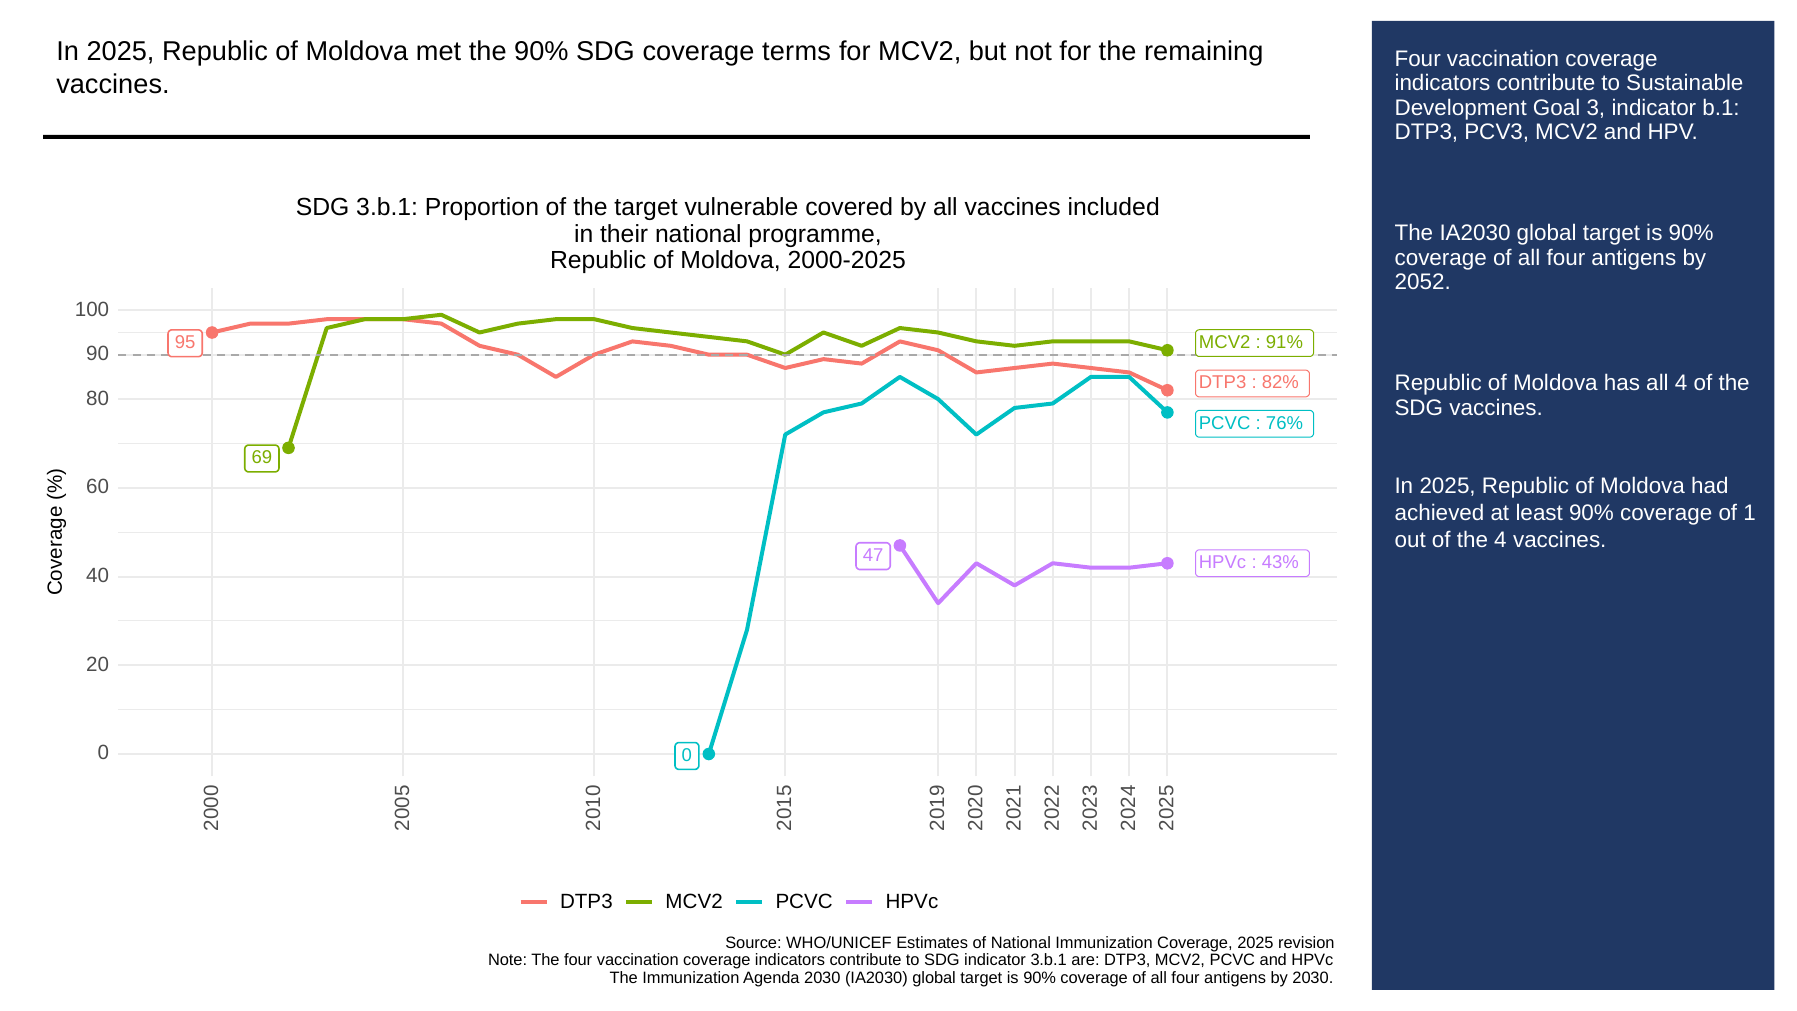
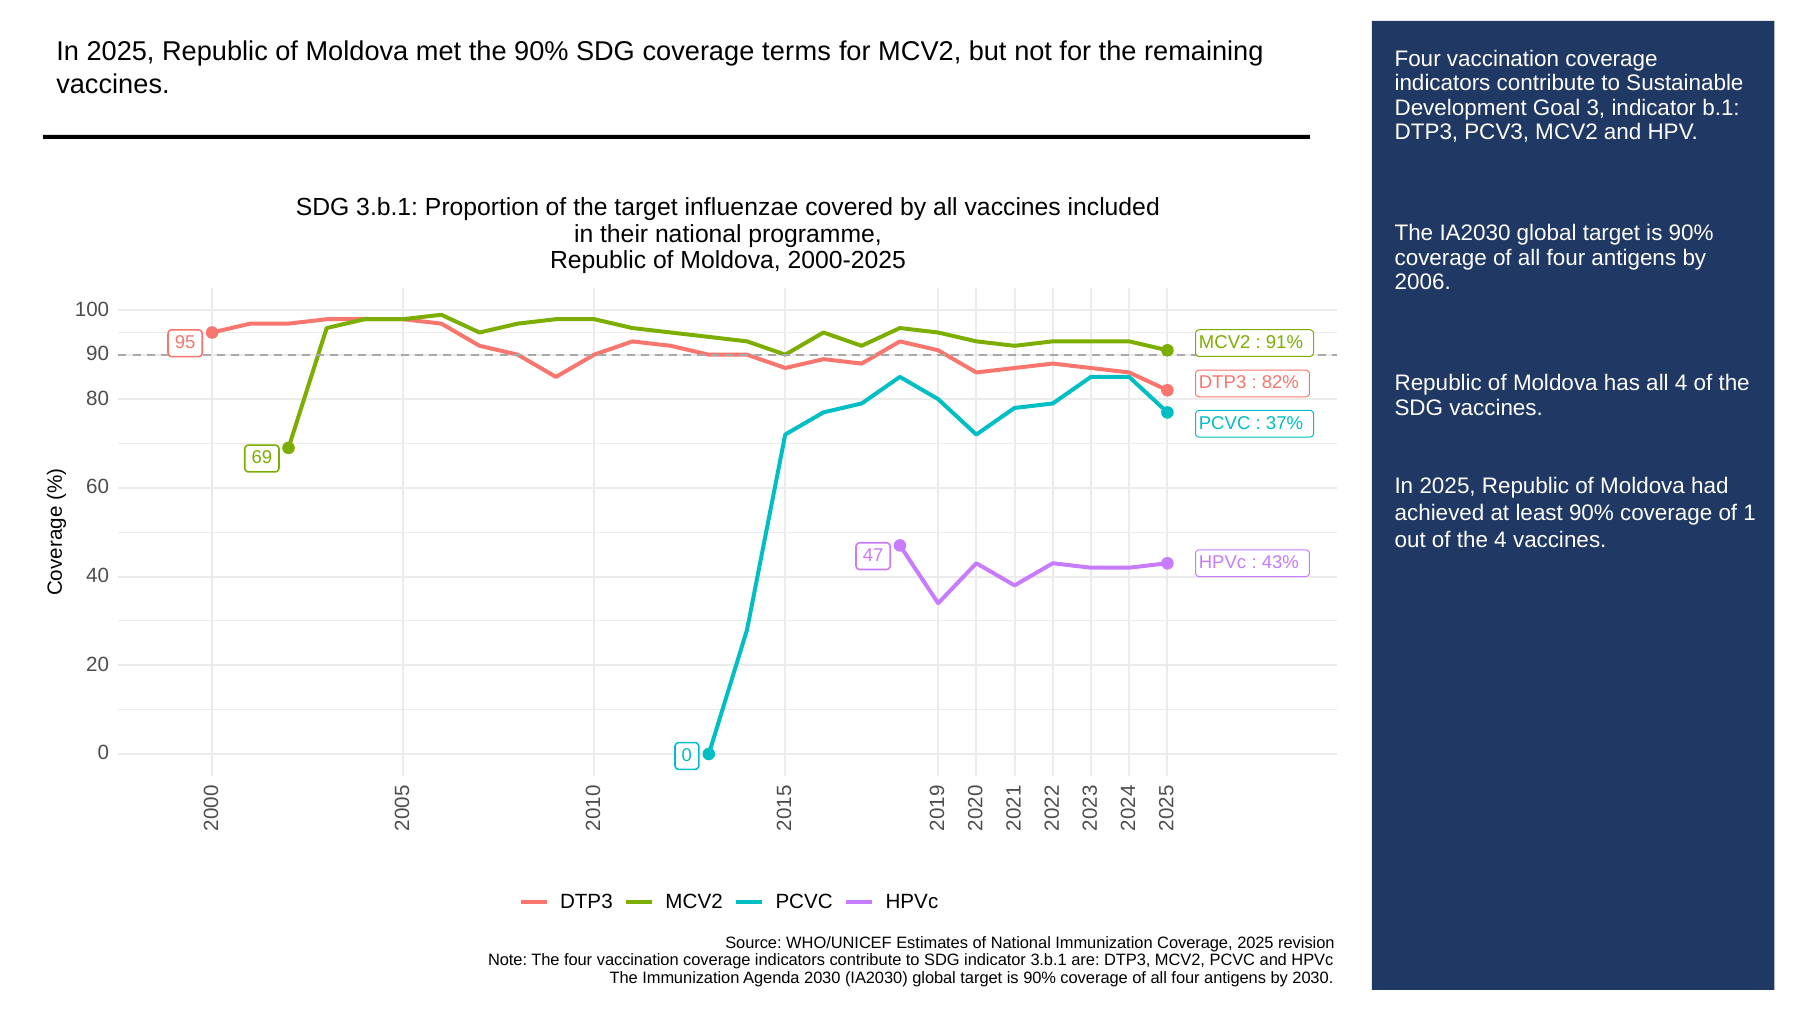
vulnerable: vulnerable -> influenzae (741, 207)
2052: 2052 -> 2006 (1423, 282)
76%: 76% -> 37% (1284, 423)
